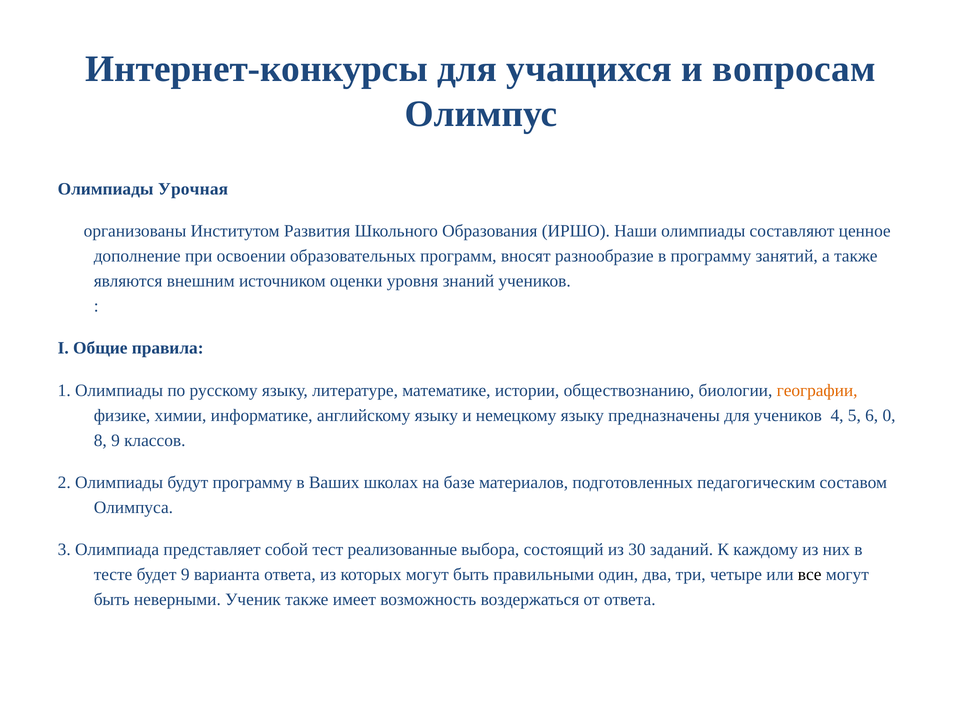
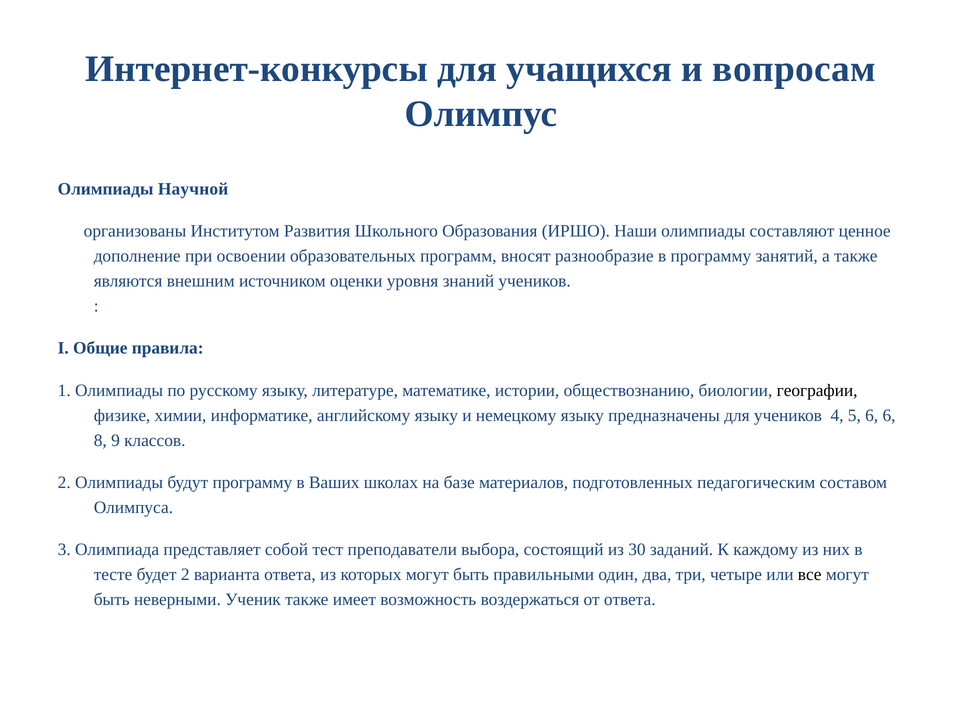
Урочная: Урочная -> Научной (193, 189)
географии colour: orange -> black (817, 391)
6 0: 0 -> 6 (889, 416)
реализованные: реализованные -> преподаватели (402, 550)
будет 9: 9 -> 2 (185, 575)
